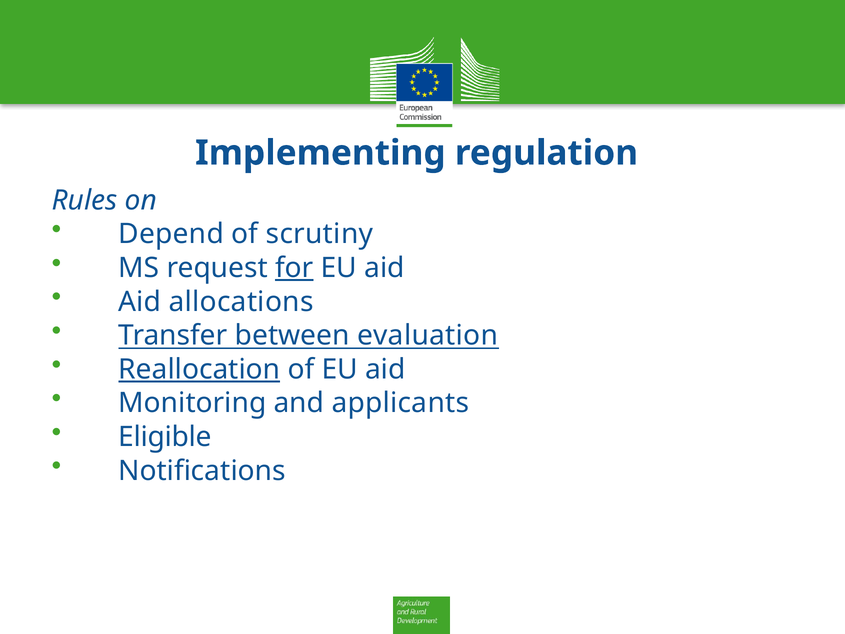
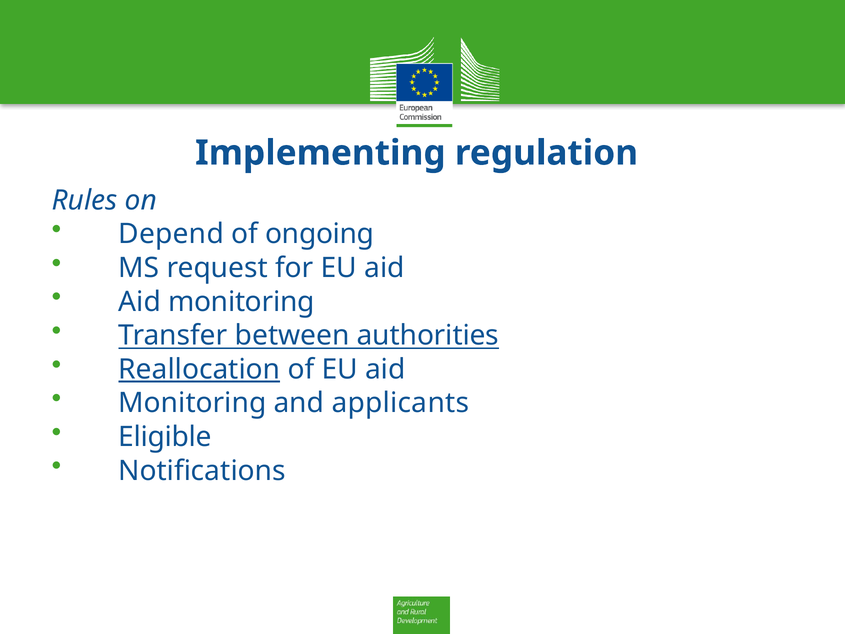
scrutiny: scrutiny -> ongoing (320, 234)
for underline: present -> none (294, 268)
Aid allocations: allocations -> monitoring (241, 302)
evaluation: evaluation -> authorities (428, 335)
